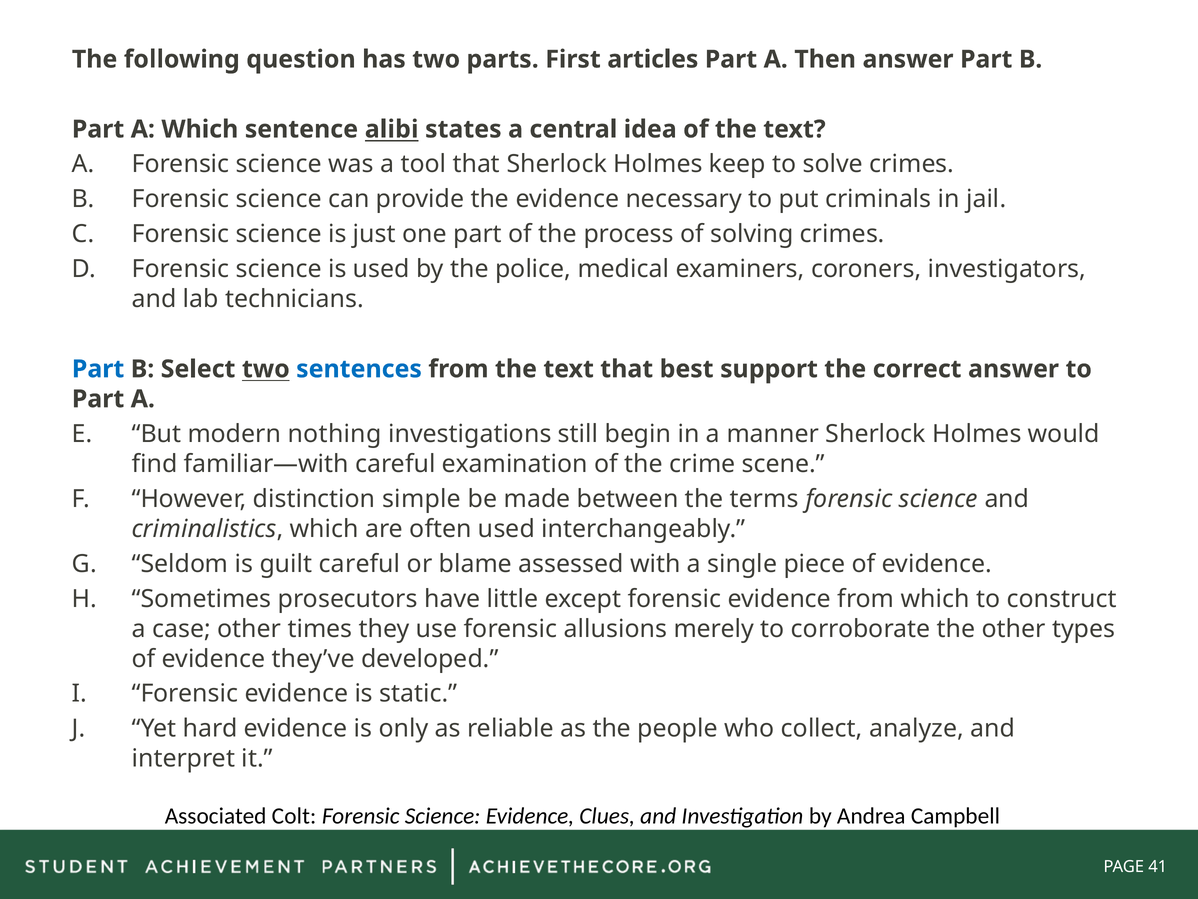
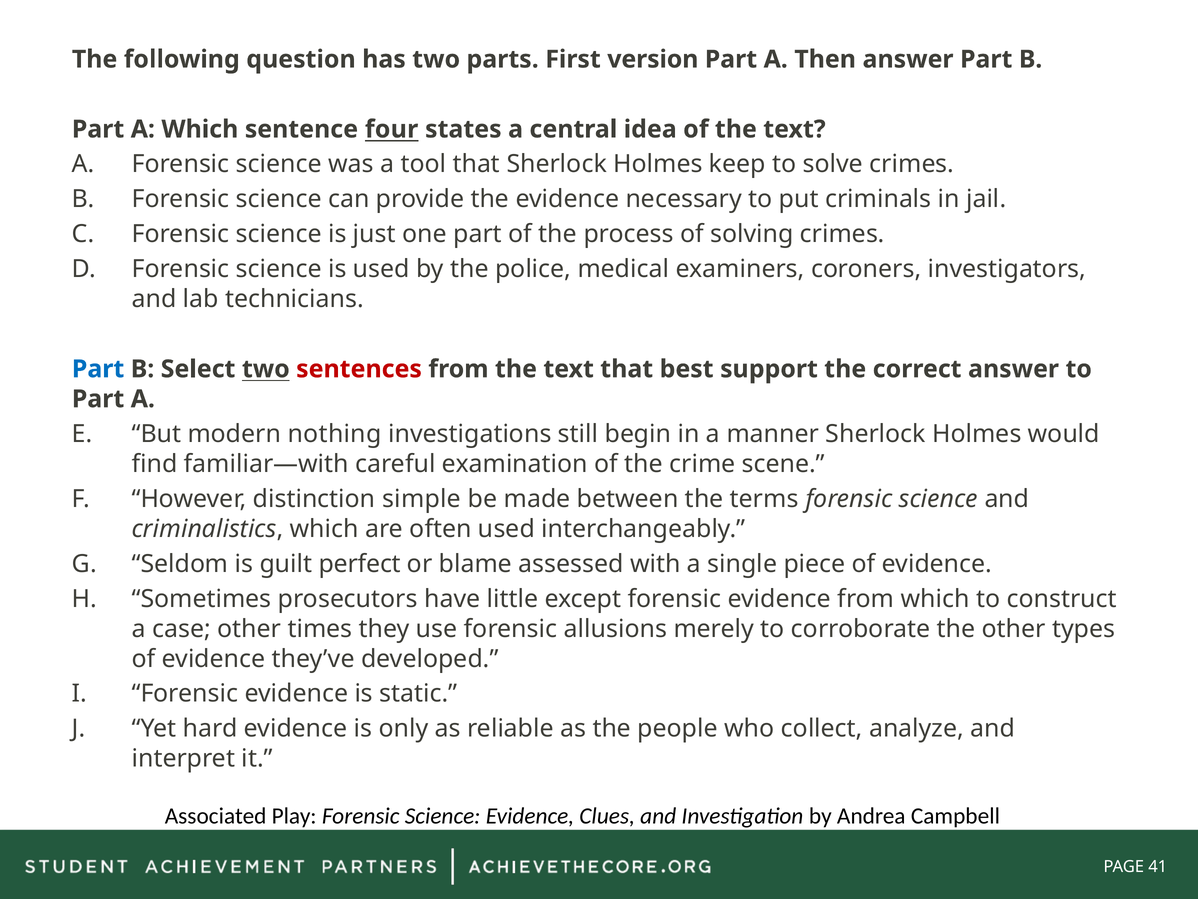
articles: articles -> version (653, 59)
alibi: alibi -> four (392, 129)
sentences colour: blue -> red (359, 369)
guilt careful: careful -> perfect (360, 564)
Colt: Colt -> Play (294, 815)
